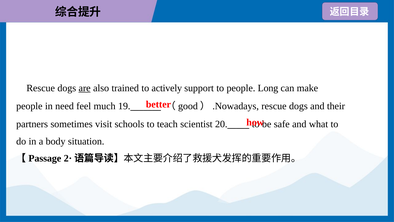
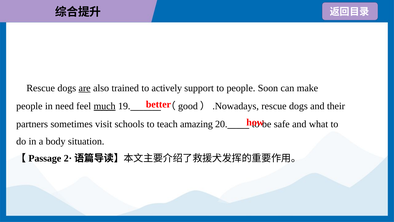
Long: Long -> Soon (268, 88)
much underline: none -> present (105, 106)
scientist: scientist -> amazing (196, 124)
